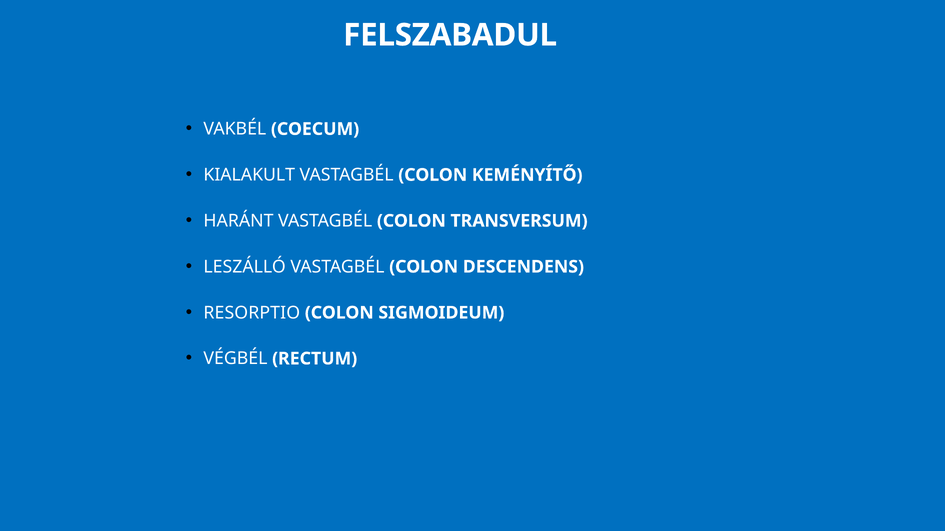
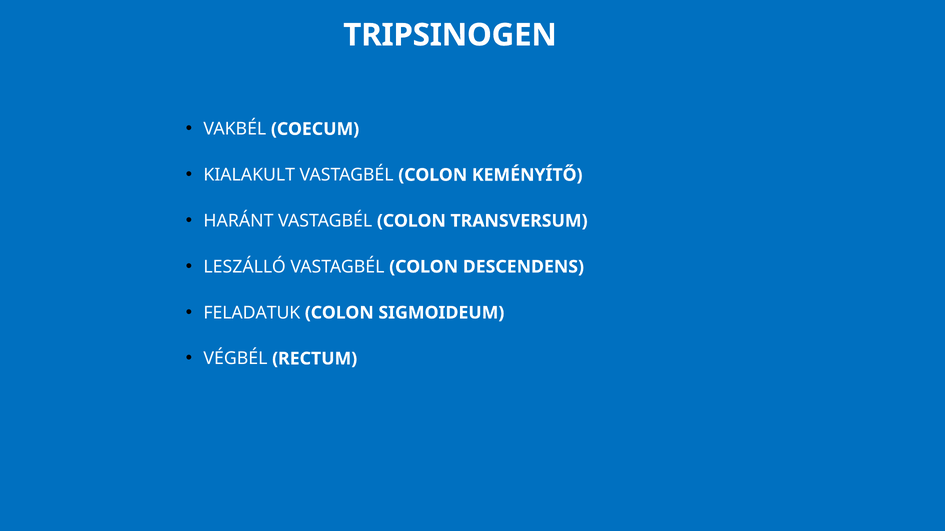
FELSZABADUL: FELSZABADUL -> TRIPSINOGEN (450, 35)
RESORPTIO: RESORPTIO -> FELADATUK (252, 313)
